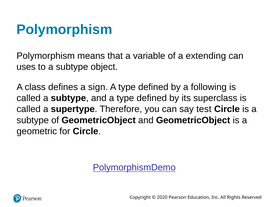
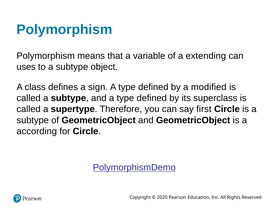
following: following -> modified (209, 87)
test: test -> first (204, 109)
geometric: geometric -> according (37, 131)
